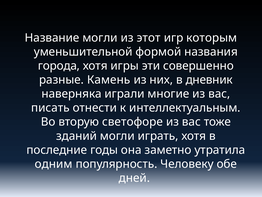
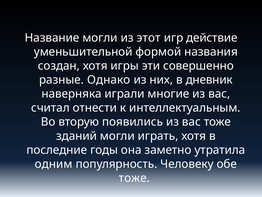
которым: которым -> действие (212, 38)
города: города -> создан (59, 66)
Камень: Камень -> Однако (109, 80)
писать: писать -> считал (50, 108)
светофоре: светофоре -> появились (133, 122)
дней: дней -> тоже (134, 178)
